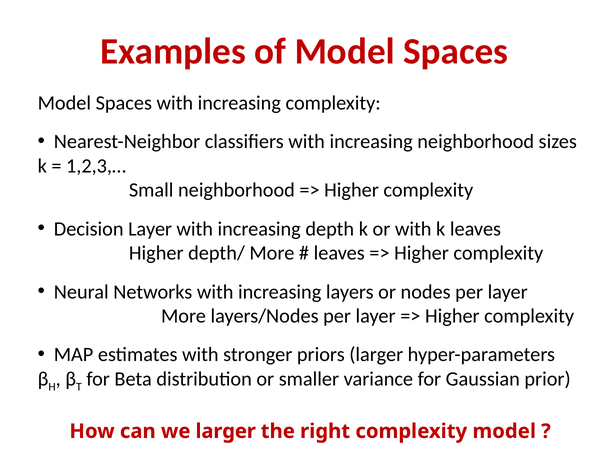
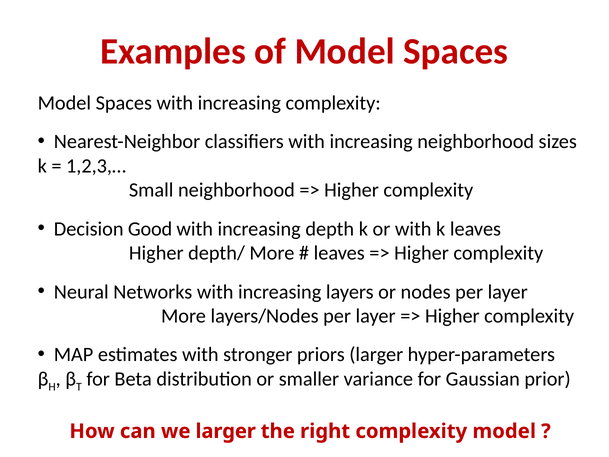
Decision Layer: Layer -> Good (150, 229)
